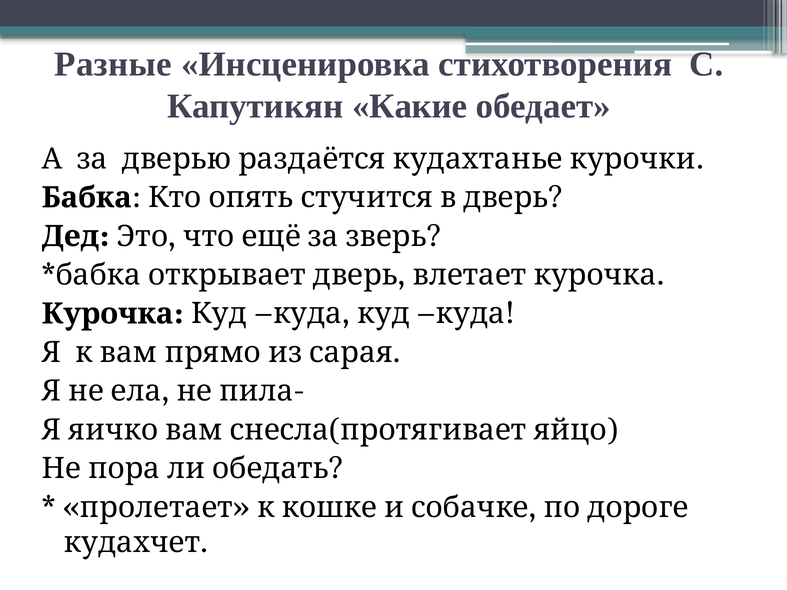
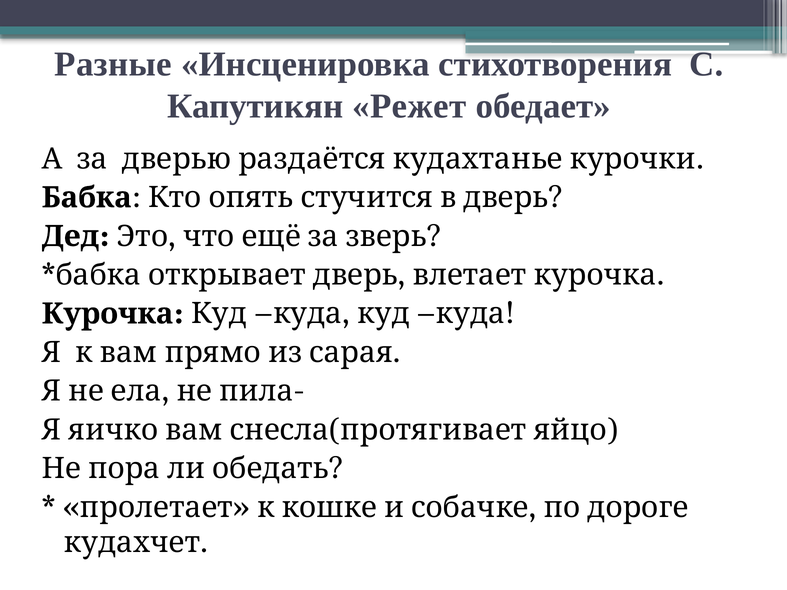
Какие: Какие -> Режет (409, 106)
